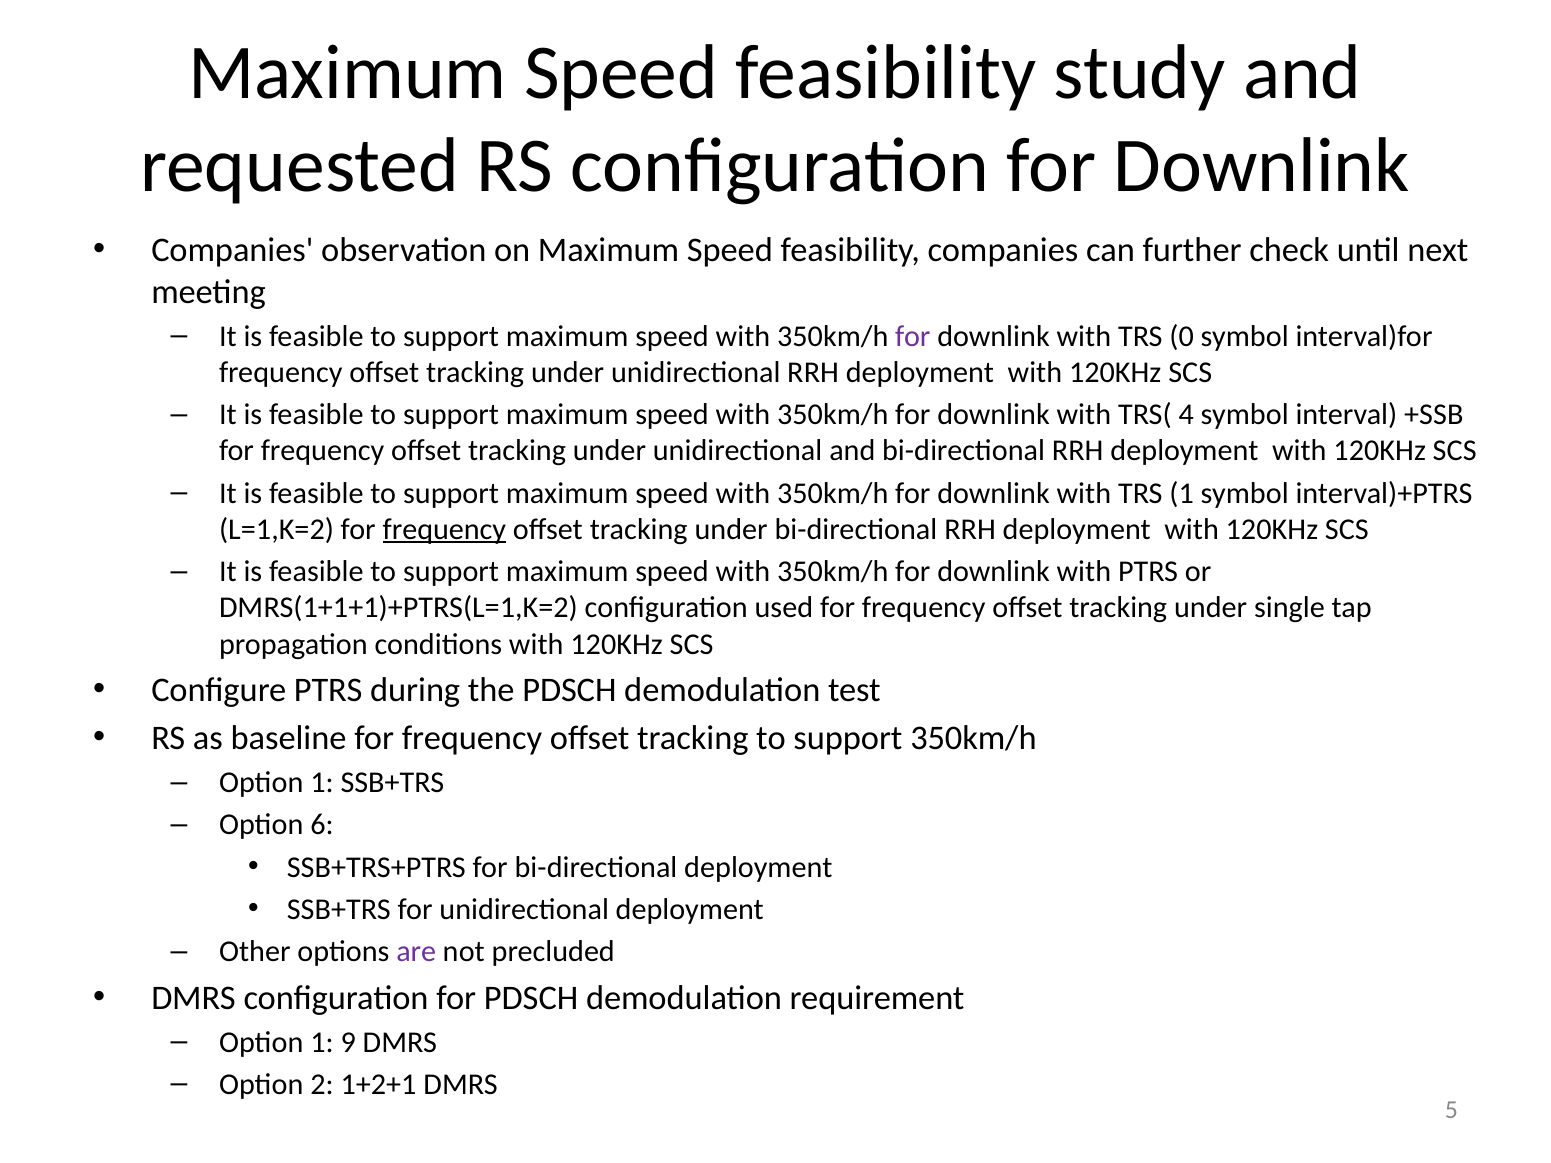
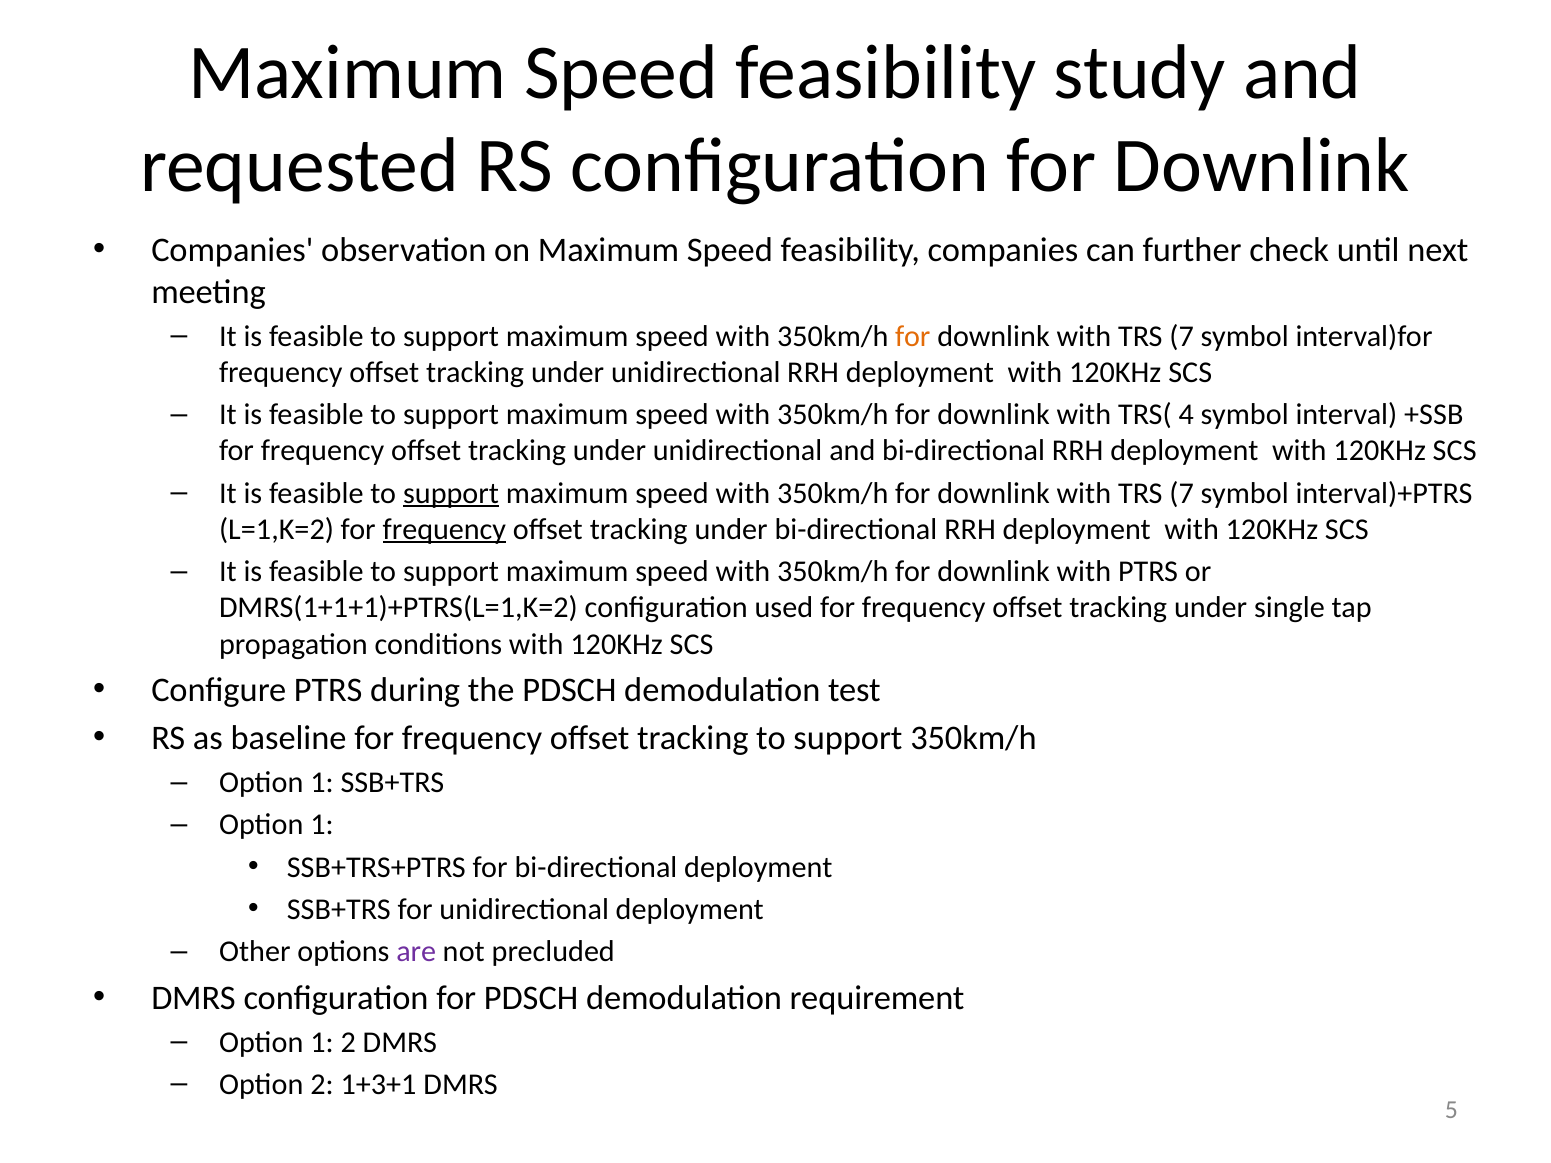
for colour: purple -> orange (913, 336)
0: 0 -> 7 (1182, 336)
support underline: none -> present (451, 493)
1: 1 -> 7 (1182, 493)
6: 6 -> 1 (322, 825)
1 9: 9 -> 2 (348, 1042)
1+2+1: 1+2+1 -> 1+3+1 (379, 1085)
